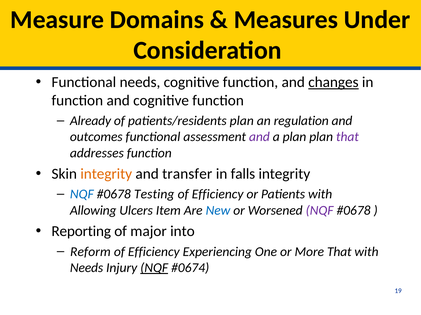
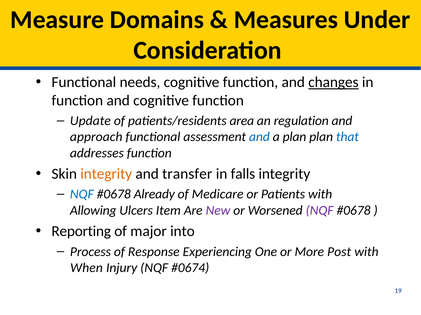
Already: Already -> Update (90, 121)
patients/residents plan: plan -> area (242, 121)
outcomes: outcomes -> approach (96, 137)
and colour: purple -> blue (259, 137)
that colour: purple -> blue (347, 137)
Testing: Testing -> Already (154, 195)
Efficiency: Efficiency -> Medicare (218, 195)
New colour: blue -> purple (218, 211)
Reform: Reform -> Process (90, 252)
Efficiency: Efficiency -> Response (154, 252)
More That: That -> Post (339, 252)
Needs: Needs -> When (86, 268)
NQF underline: present -> none (154, 268)
